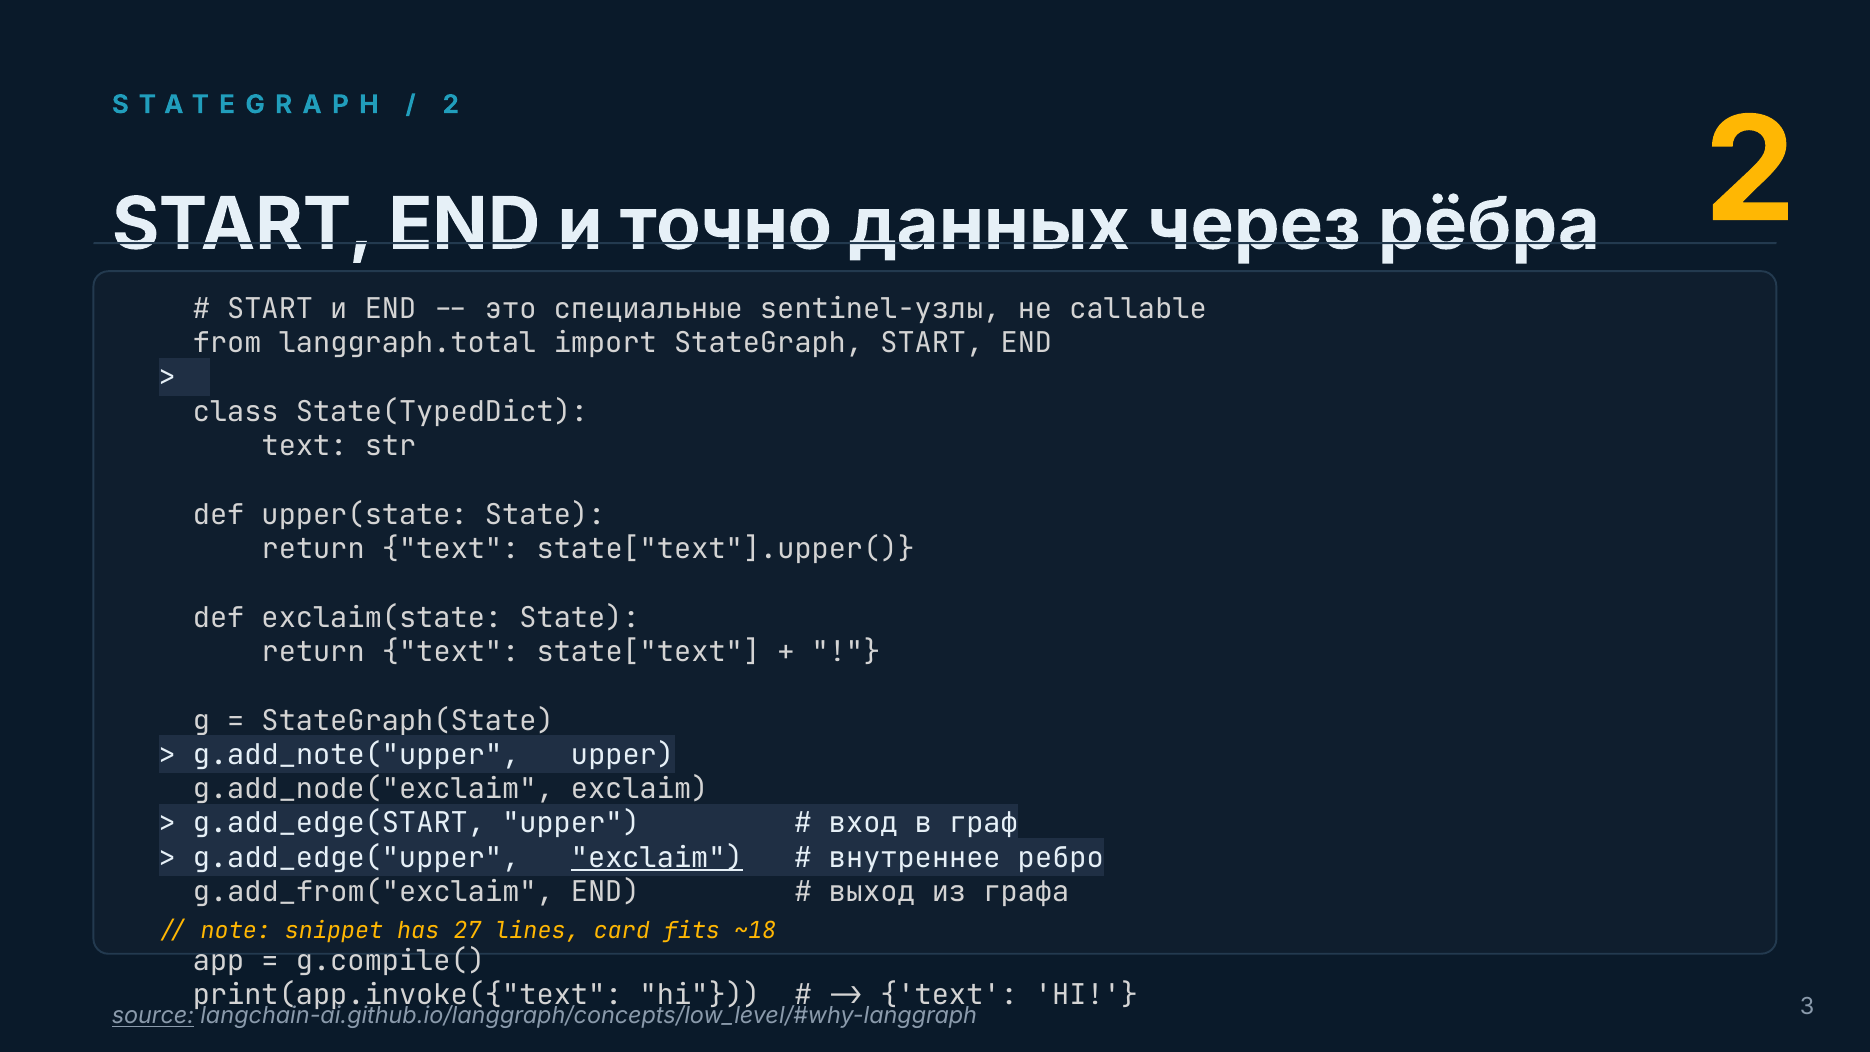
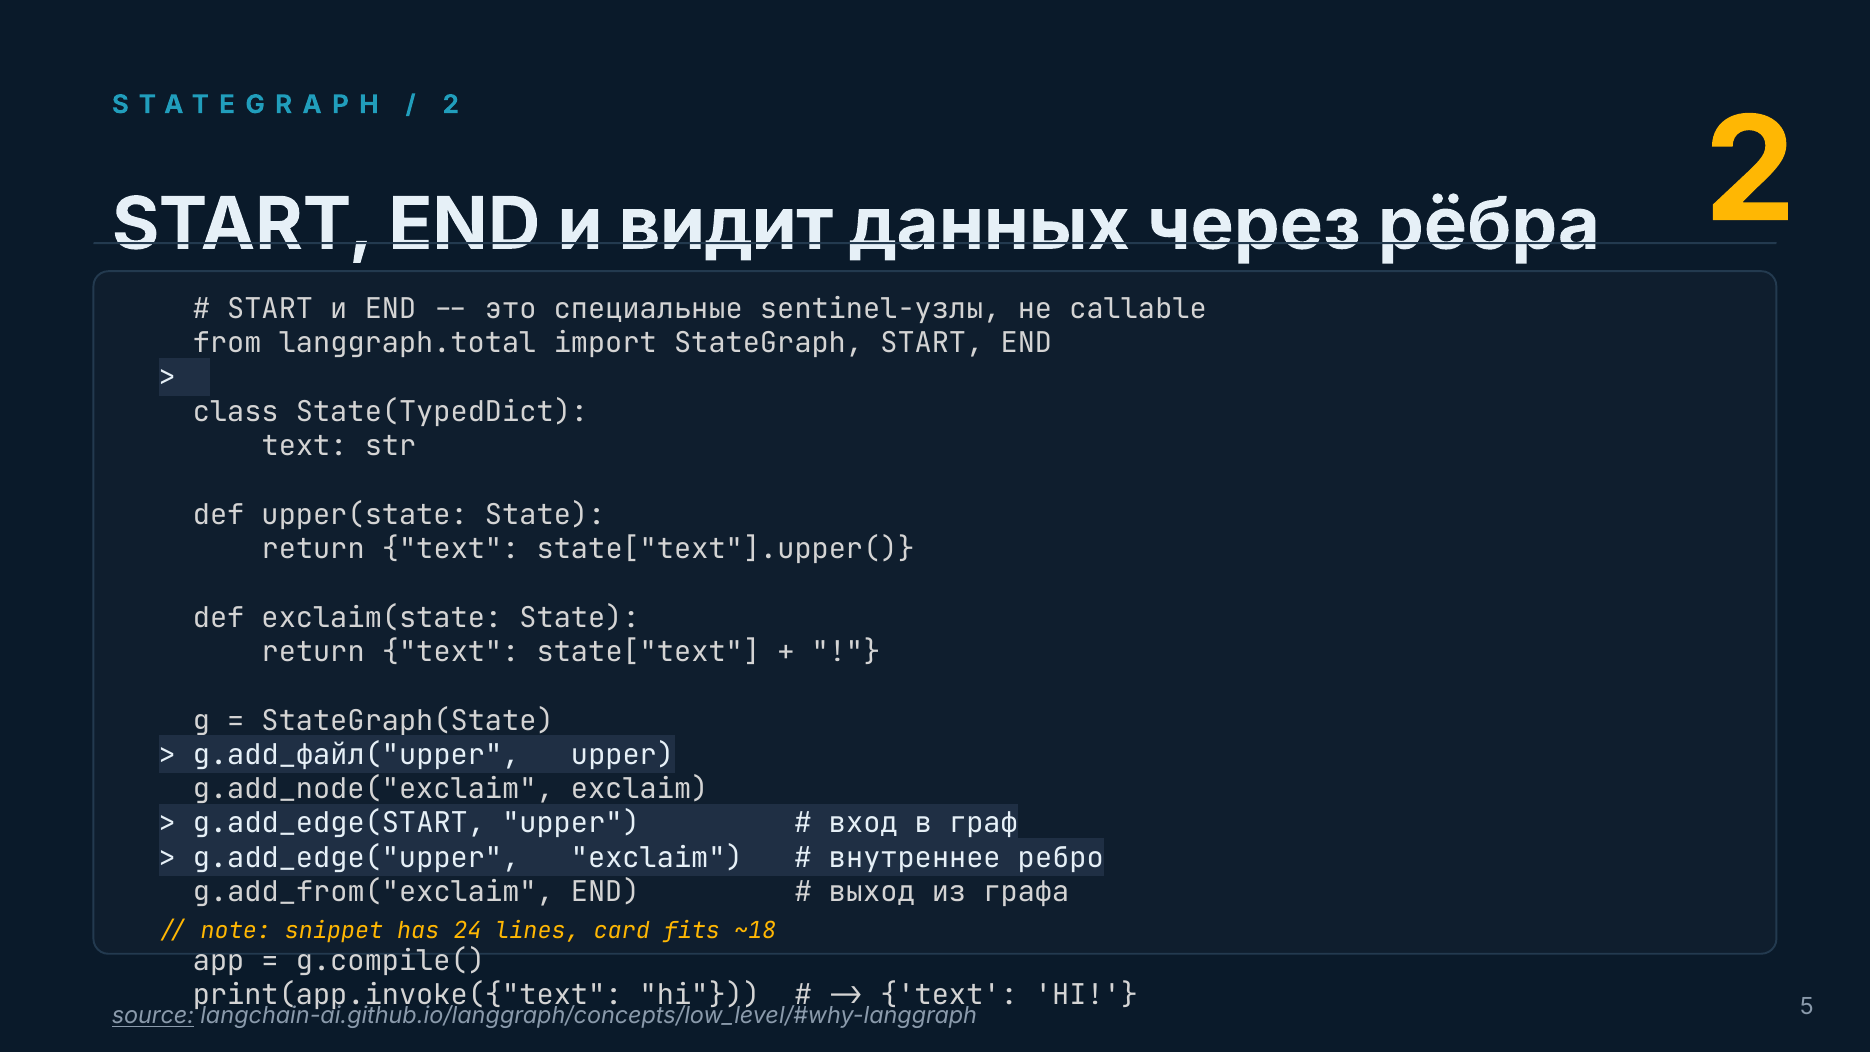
точно: точно -> видит (726, 225)
g.add_note("upper: g.add_note("upper -> g.add_файл("upper (356, 755)
exclaim underline: present -> none (657, 858)
27: 27 -> 24 (467, 931)
3: 3 -> 5 (1807, 1007)
